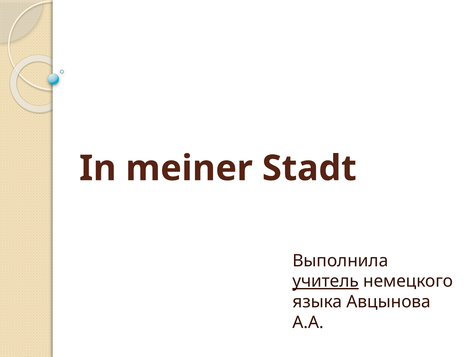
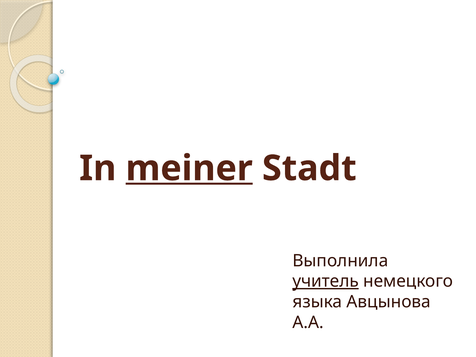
meiner underline: none -> present (189, 168)
